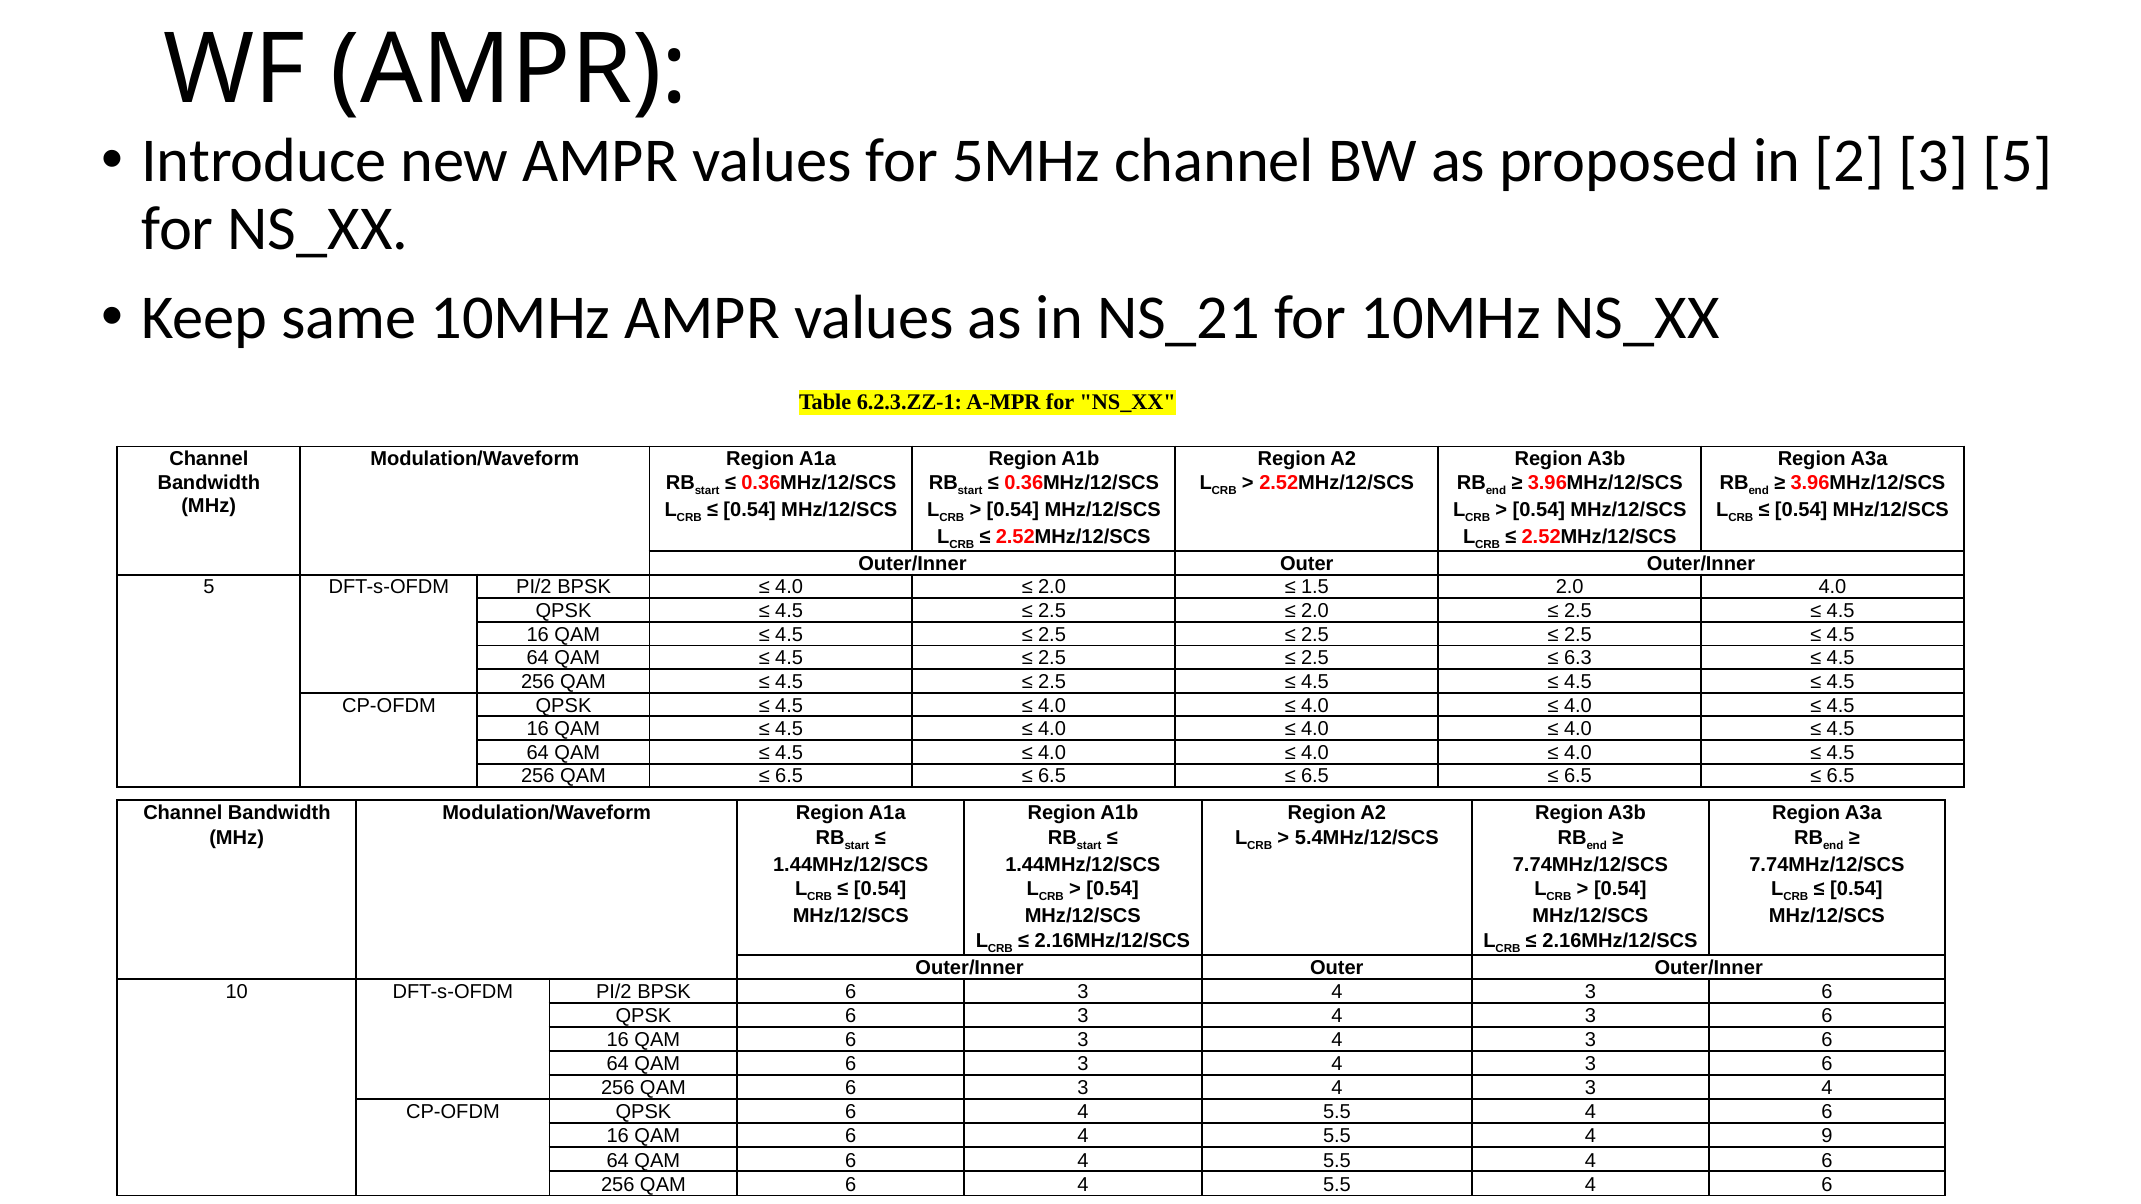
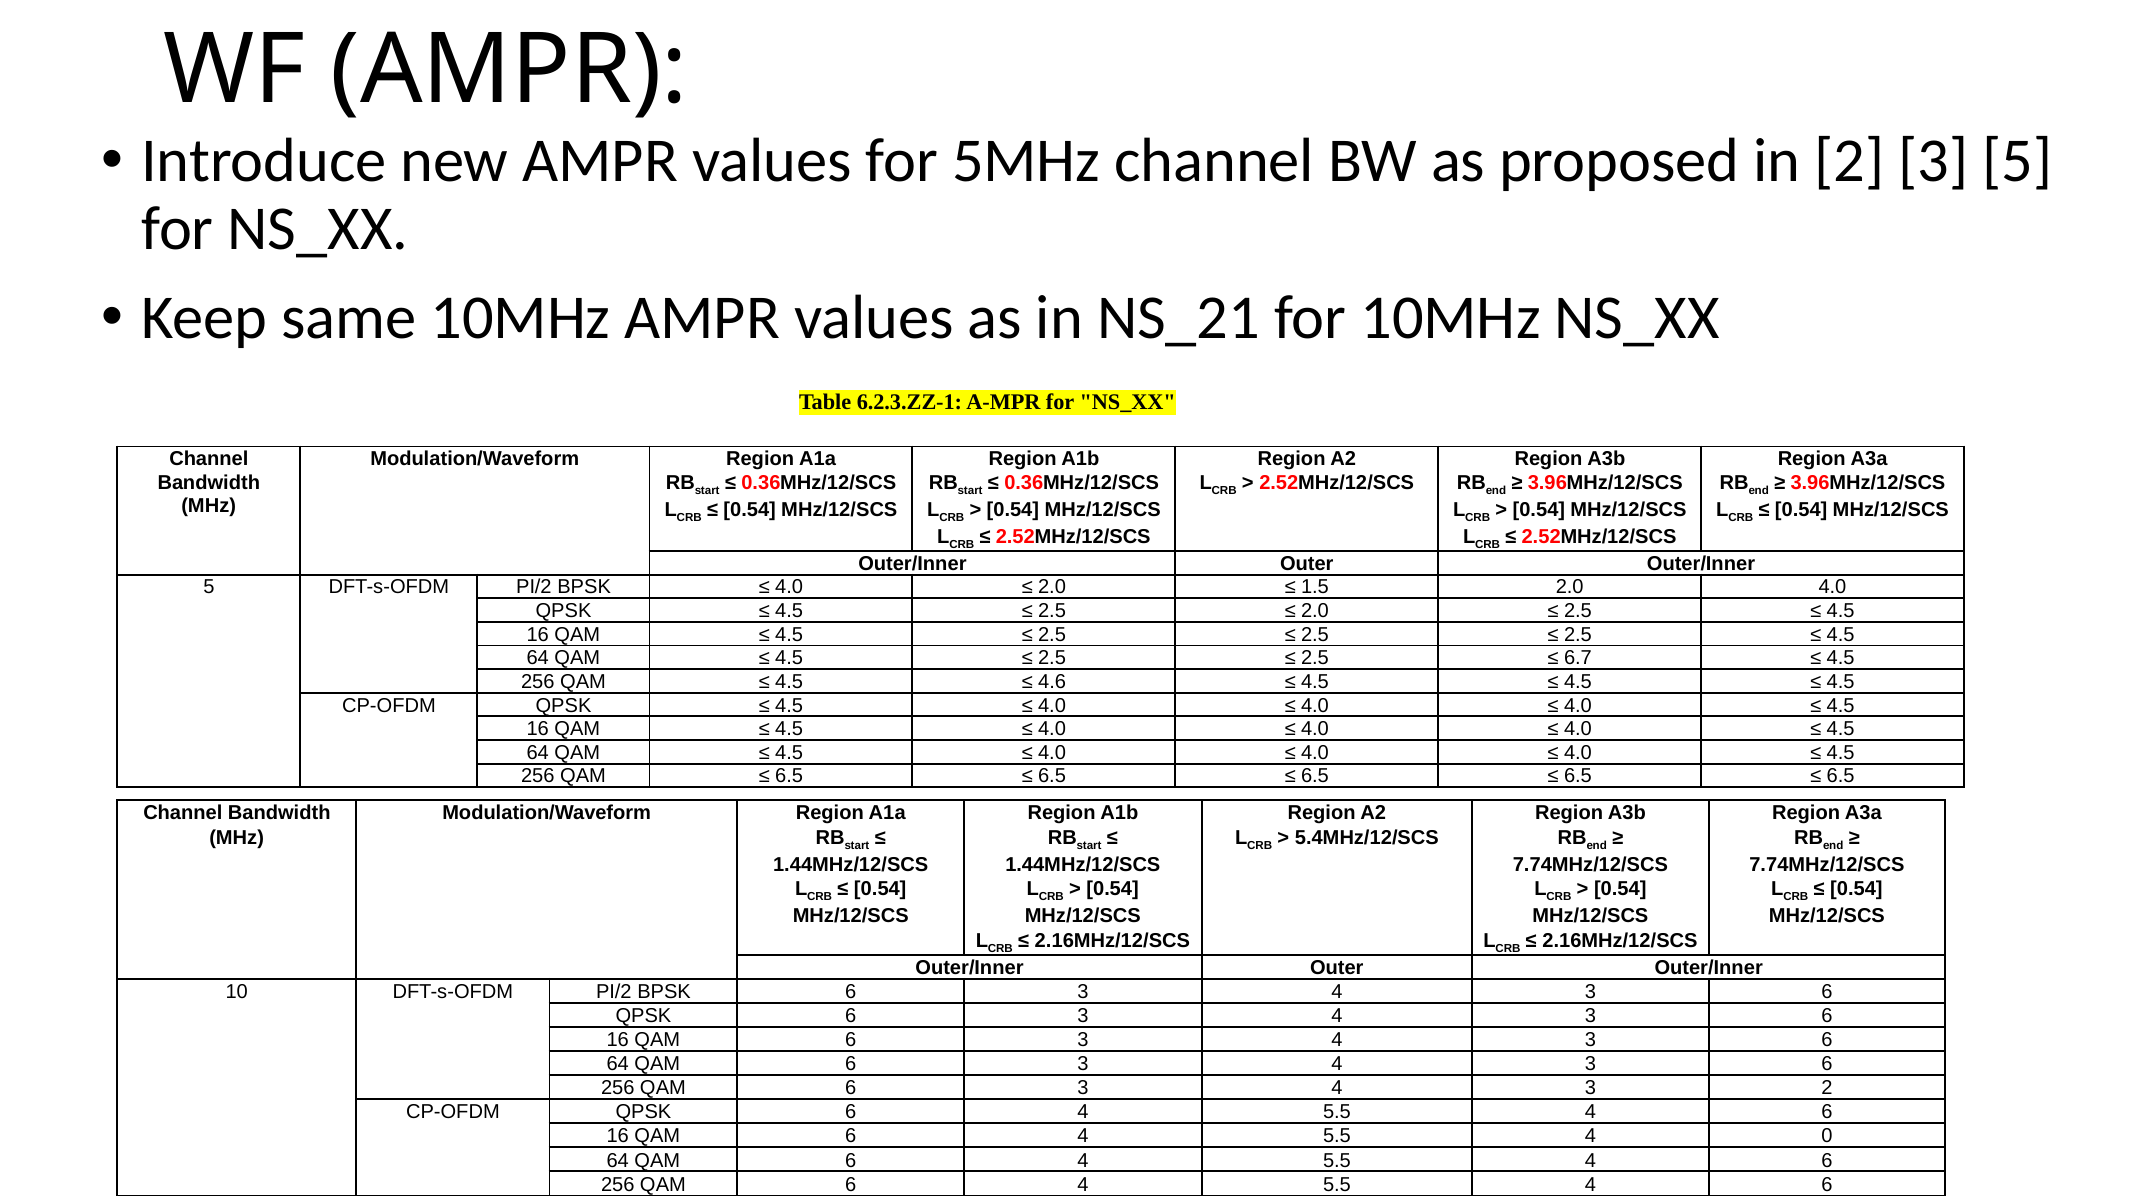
6.3: 6.3 -> 6.7 (1578, 658)
2.5: 2.5 -> 4.6 (1052, 682)
4 3 4: 4 -> 2 (1827, 1088)
9: 9 -> 0 (1827, 1137)
